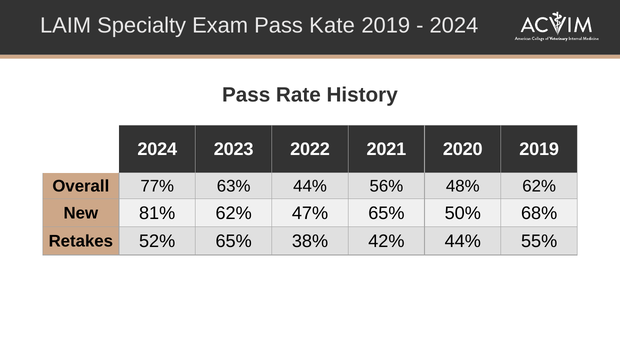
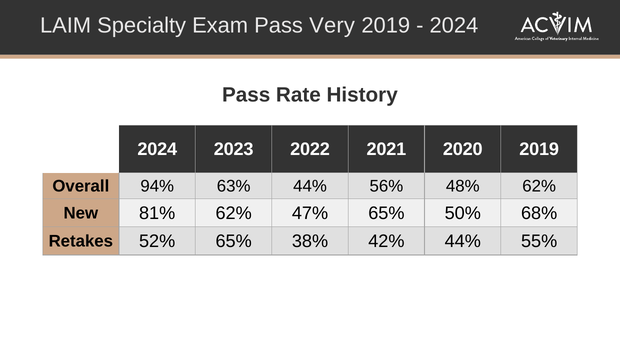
Kate: Kate -> Very (332, 25)
77%: 77% -> 94% (157, 186)
